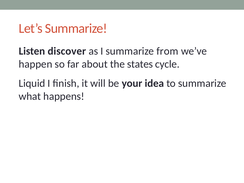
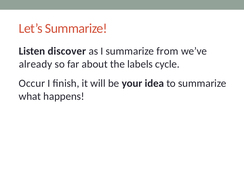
happen: happen -> already (35, 64)
states: states -> labels (140, 64)
Liquid: Liquid -> Occur (32, 83)
